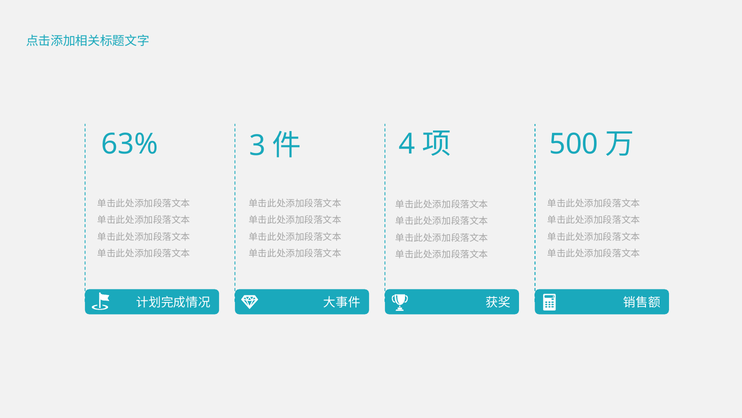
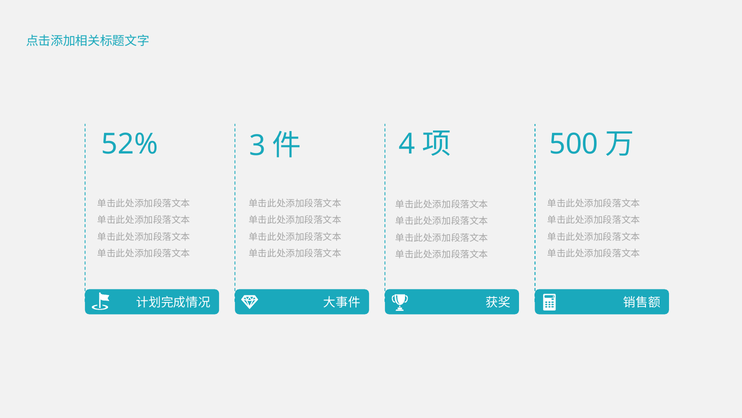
63%: 63% -> 52% (130, 144)
